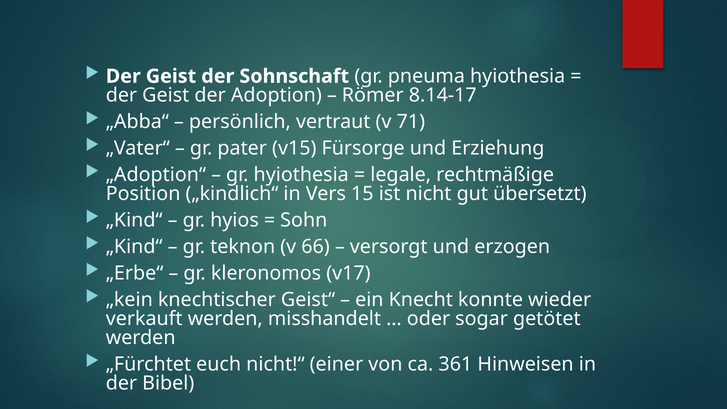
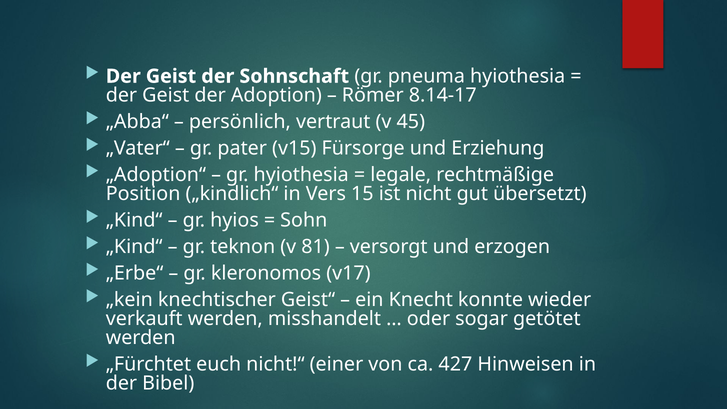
71: 71 -> 45 (411, 122)
66: 66 -> 81 (316, 247)
361: 361 -> 427 (455, 364)
